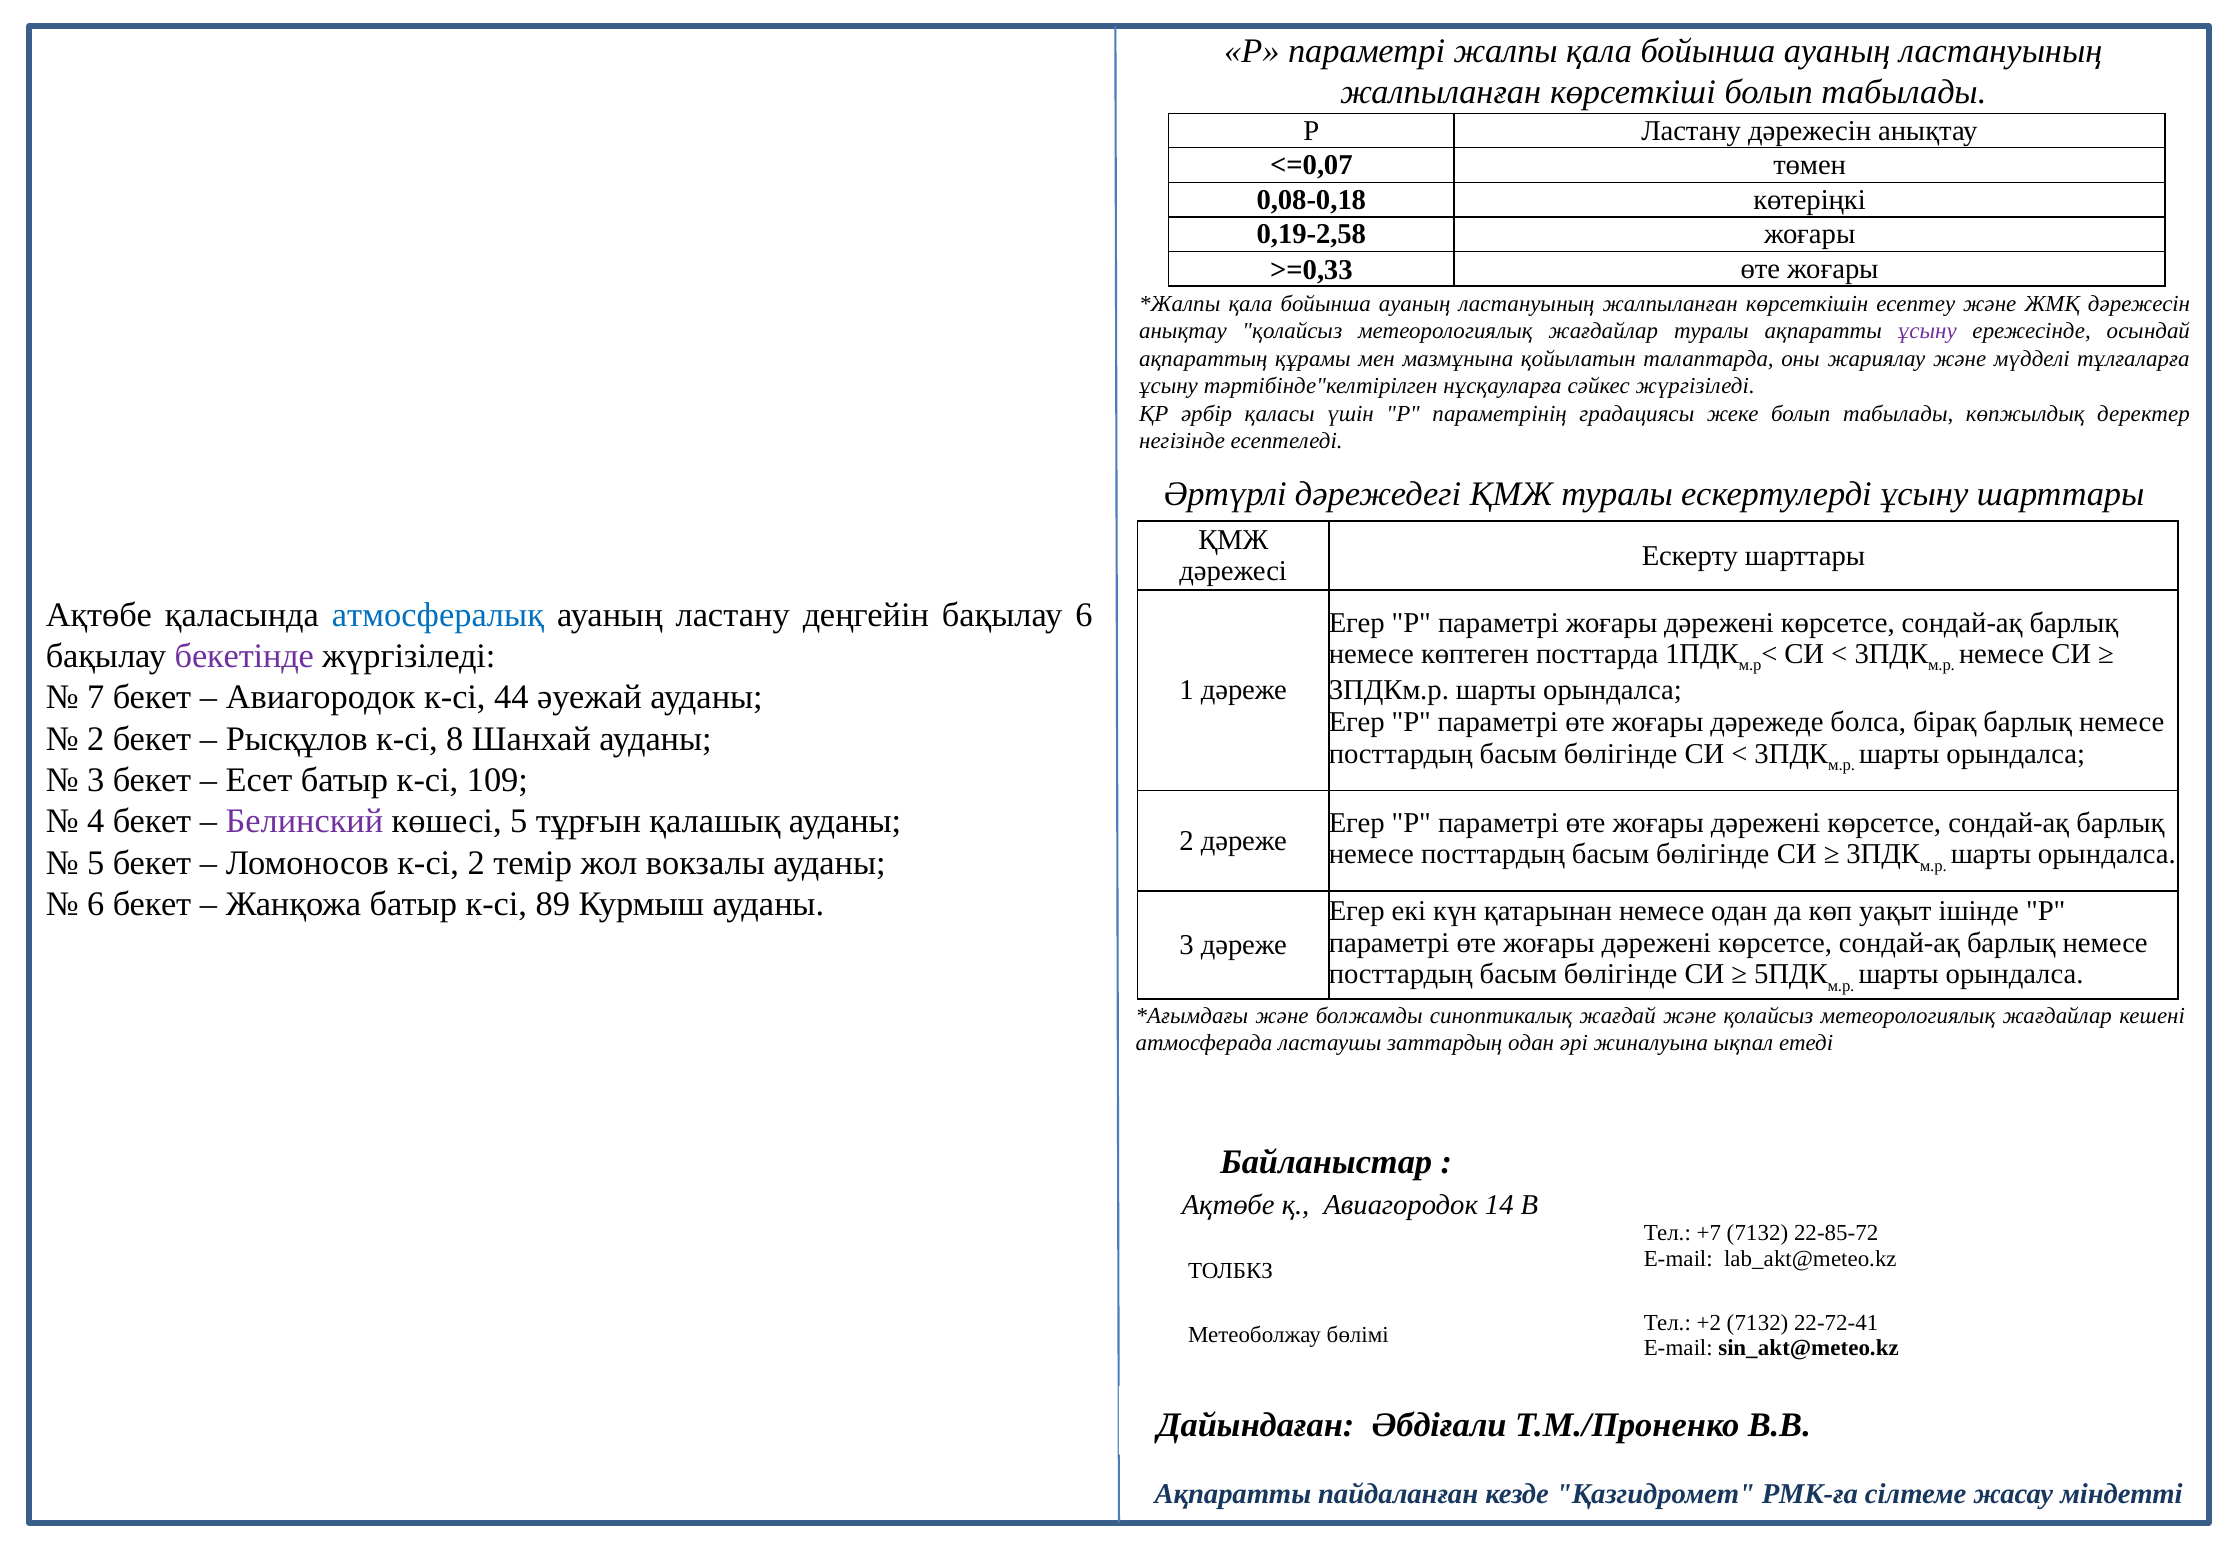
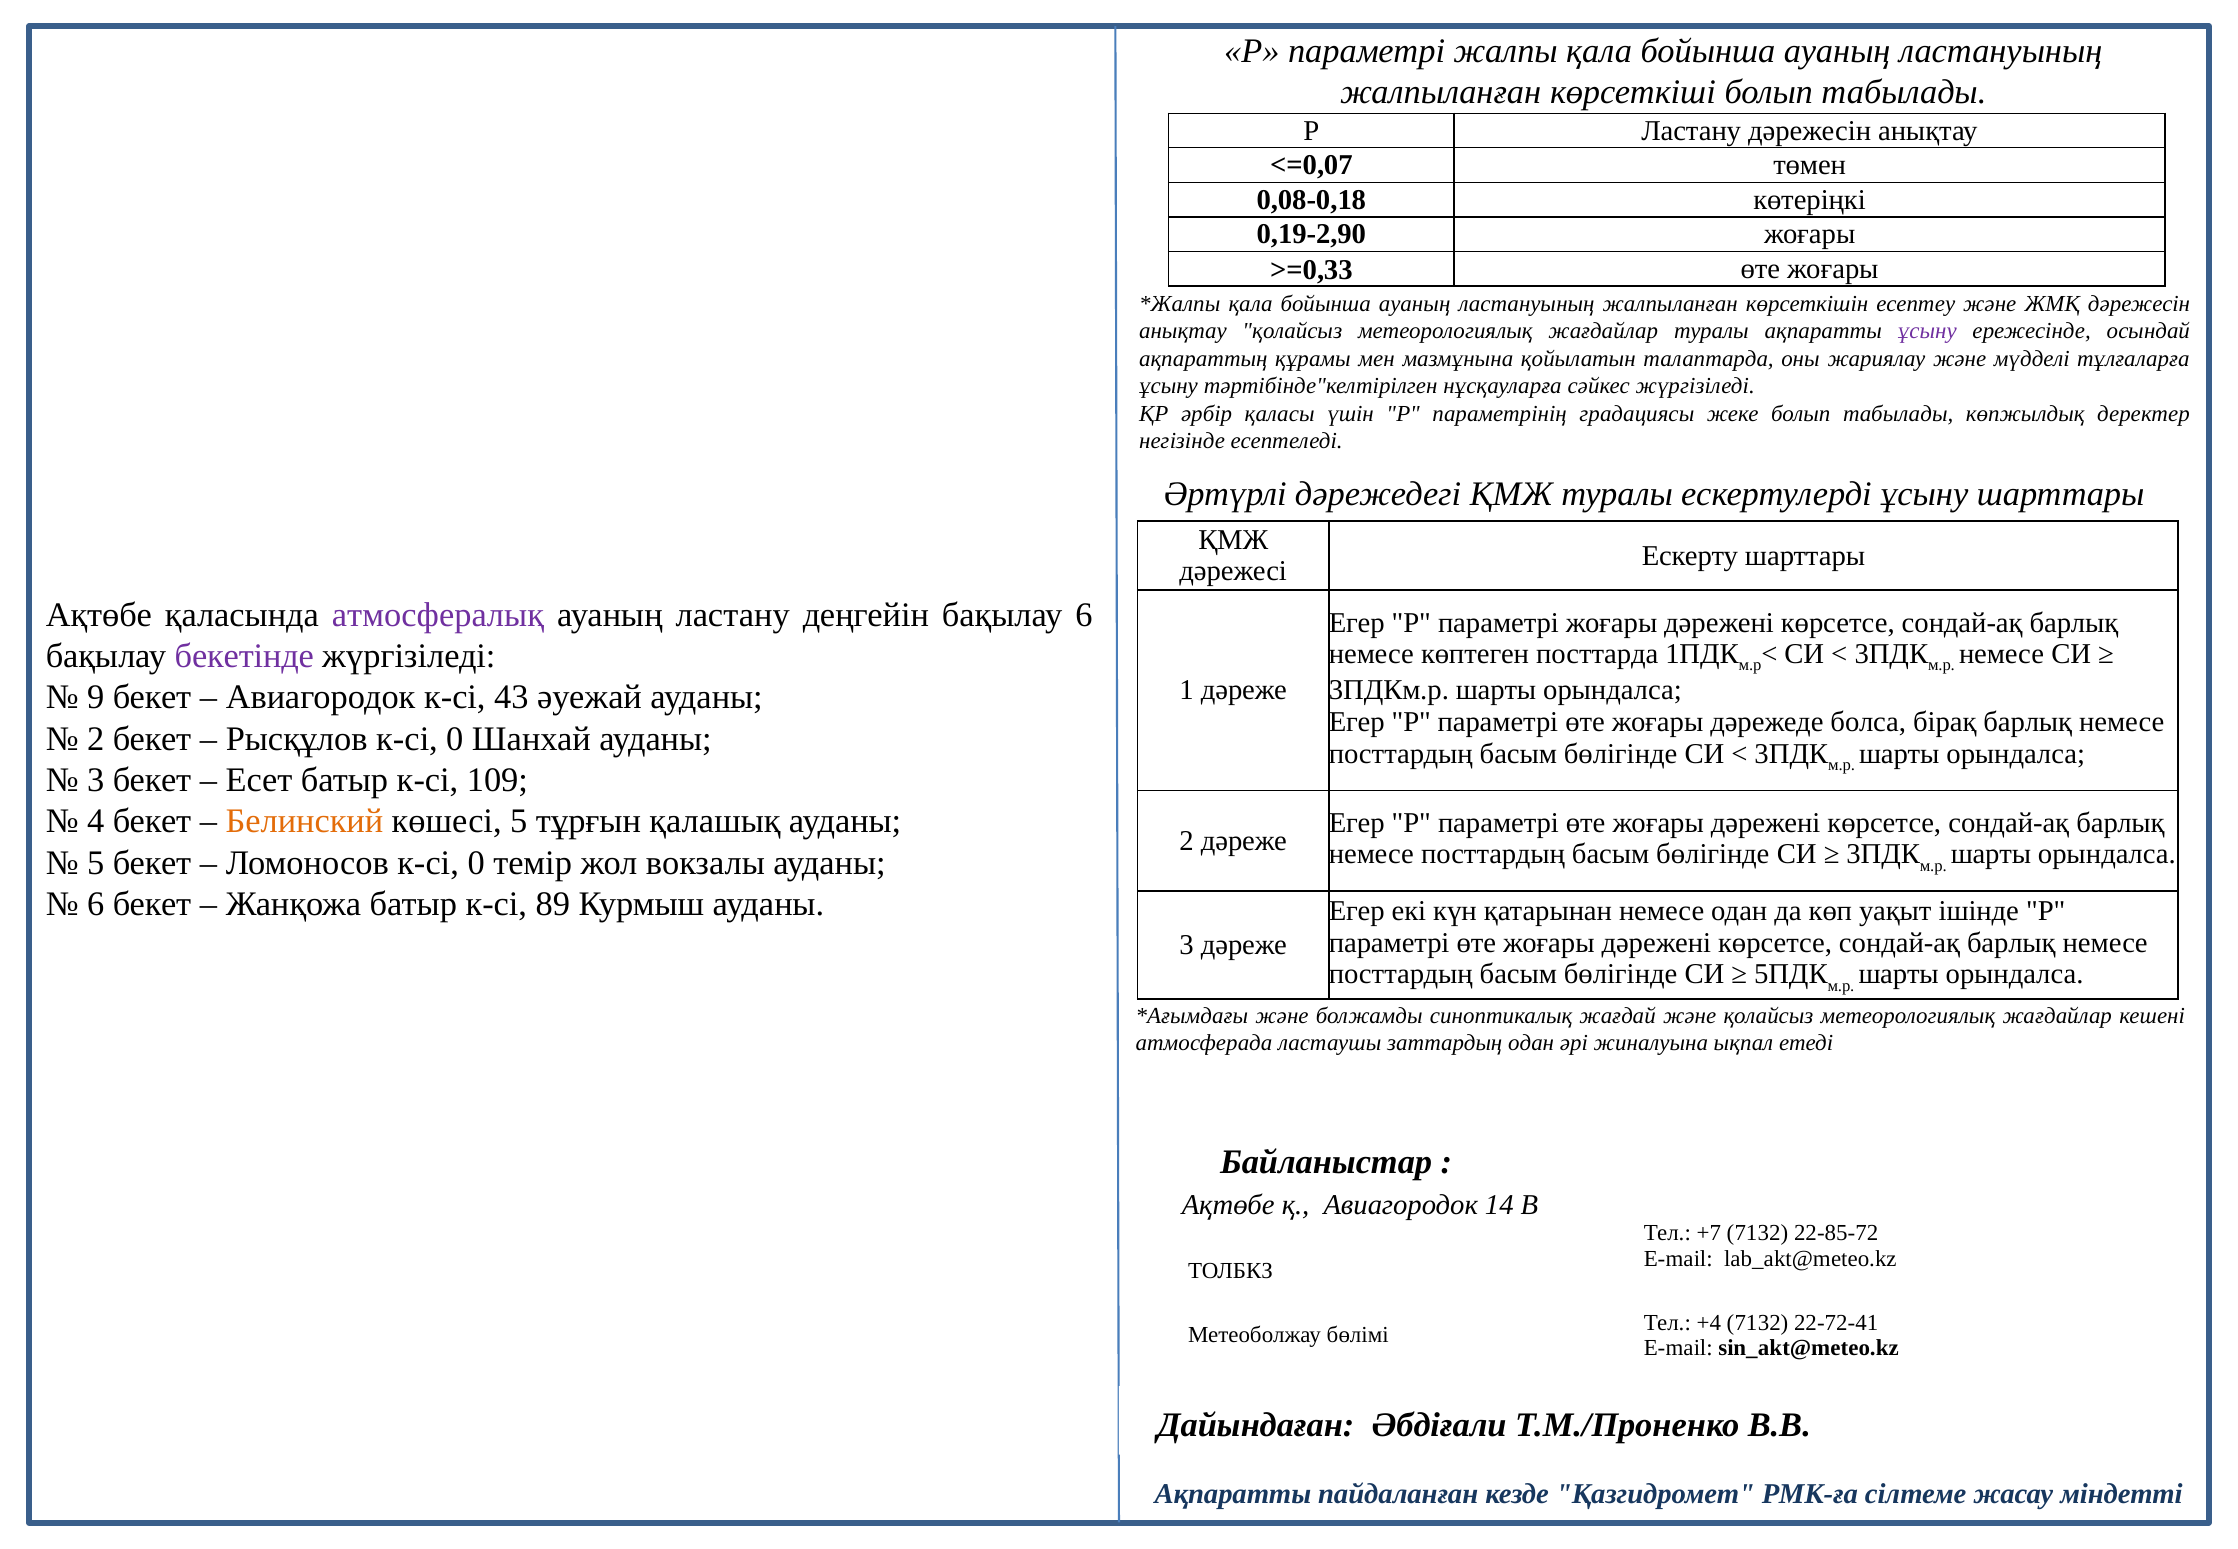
0,19-2,58: 0,19-2,58 -> 0,19-2,90 (1311, 234)
атмосфералық colour: blue -> purple (438, 615)
7: 7 -> 9 (96, 698)
44: 44 -> 43 (511, 698)
Рысқұлов к-сі 8: 8 -> 0 (455, 739)
Белинский colour: purple -> orange (304, 822)
Ломоносов к-сі 2: 2 -> 0 (476, 863)
+2: +2 -> +4 (1709, 1323)
